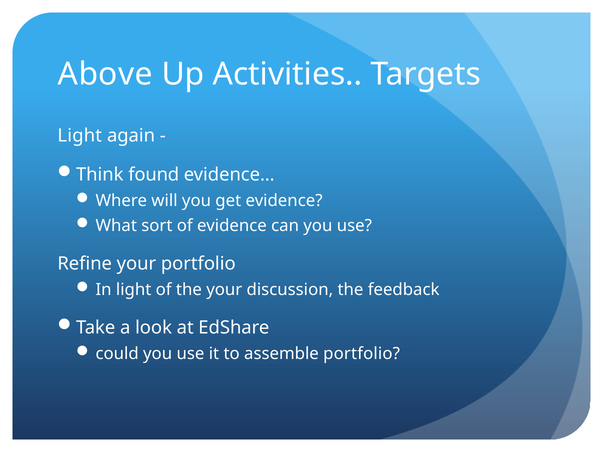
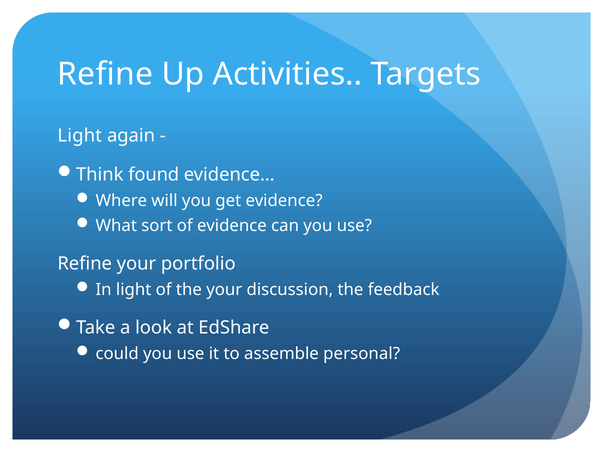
Above: Above -> Refine (105, 74)
assemble portfolio: portfolio -> personal (362, 354)
